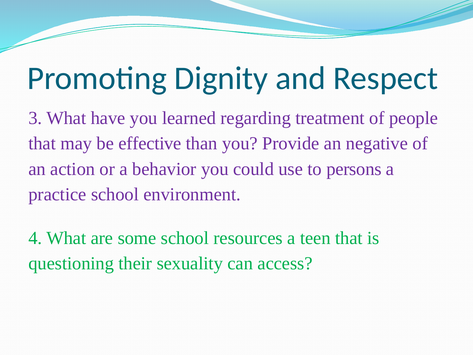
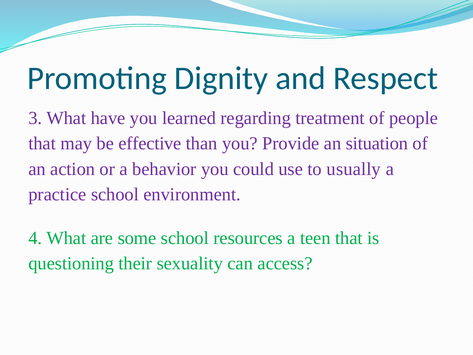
negative: negative -> situation (377, 143)
persons: persons -> usually (354, 169)
